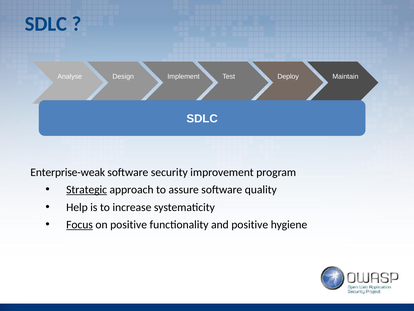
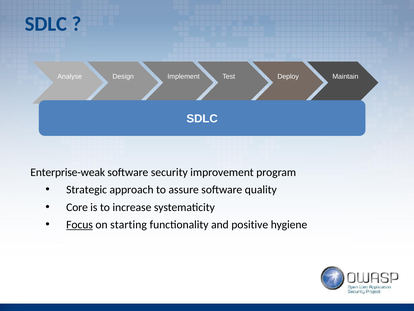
Strategic underline: present -> none (87, 189)
Help: Help -> Core (77, 207)
on positive: positive -> starting (129, 224)
